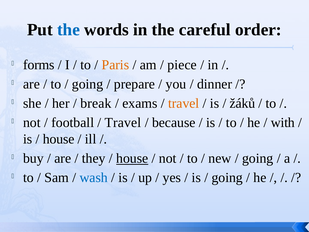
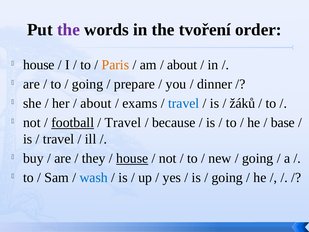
the colour: blue -> purple (68, 30)
careful: careful -> tvoření (205, 30)
forms: forms -> house (39, 65)
piece: piece -> about (182, 65)
break: break -> about (96, 103)
travel colour: orange -> blue (184, 103)
football underline: none -> present (73, 122)
with: with -> base (283, 122)
house: house -> travel (59, 139)
